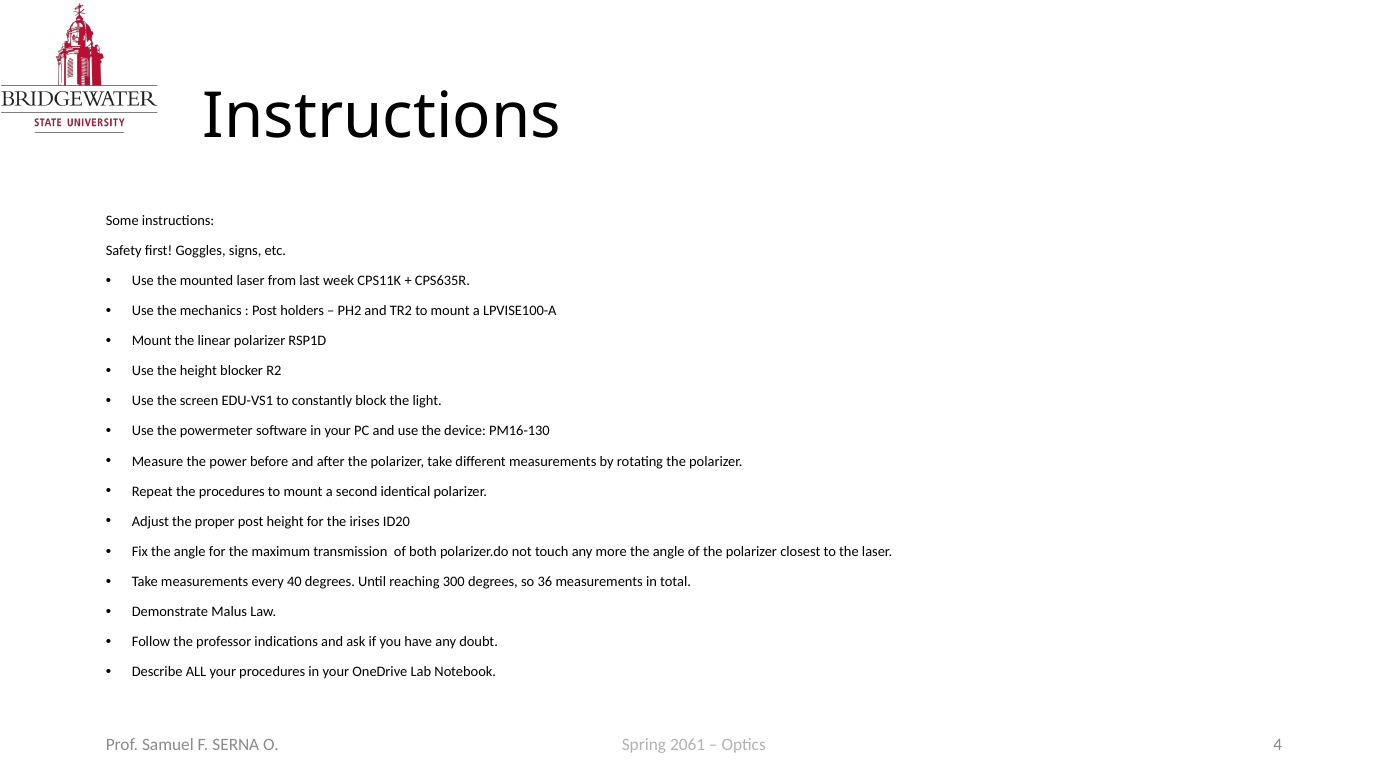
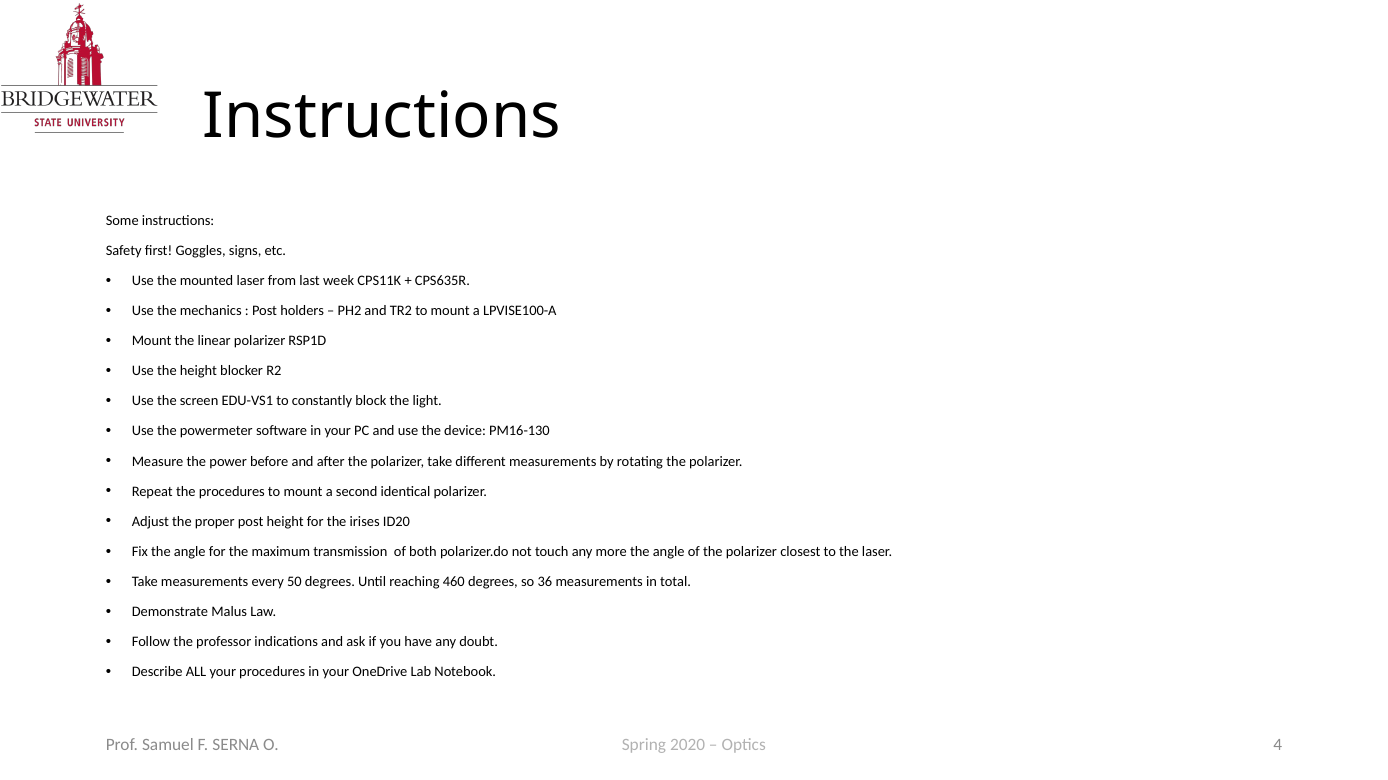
40: 40 -> 50 (294, 582)
300: 300 -> 460 (454, 582)
2061: 2061 -> 2020 (688, 745)
